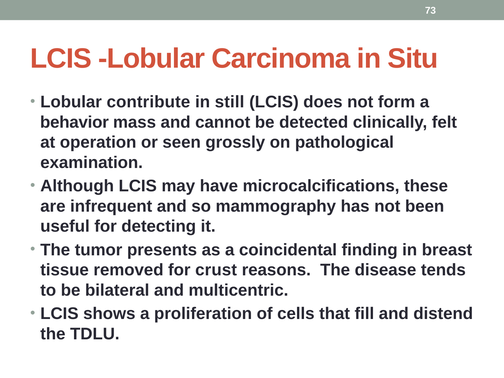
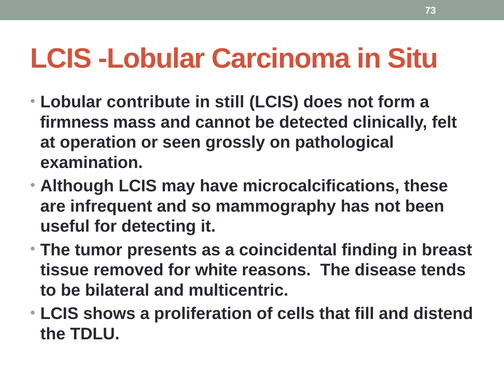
behavior: behavior -> firmness (74, 122)
crust: crust -> white (216, 270)
